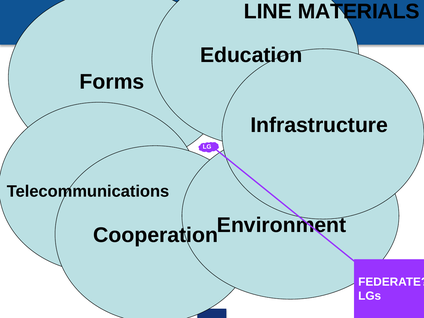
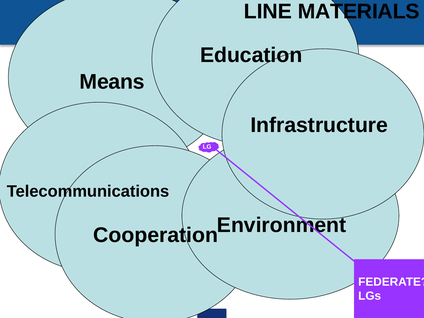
Forms: Forms -> Means (112, 82)
